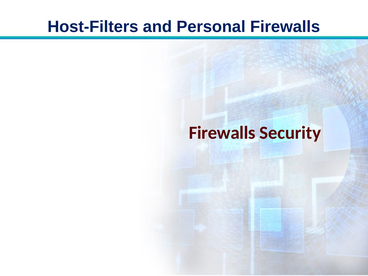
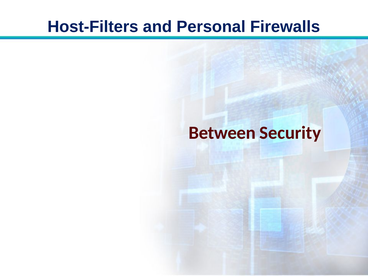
Firewalls: Firewalls -> Between (222, 133)
